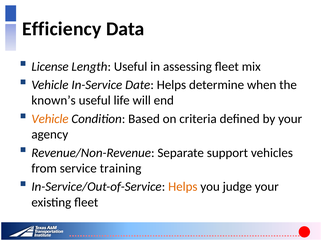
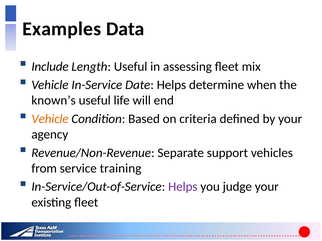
Efficiency: Efficiency -> Examples (62, 29)
License: License -> Include (50, 67)
Helps colour: orange -> purple (183, 187)
